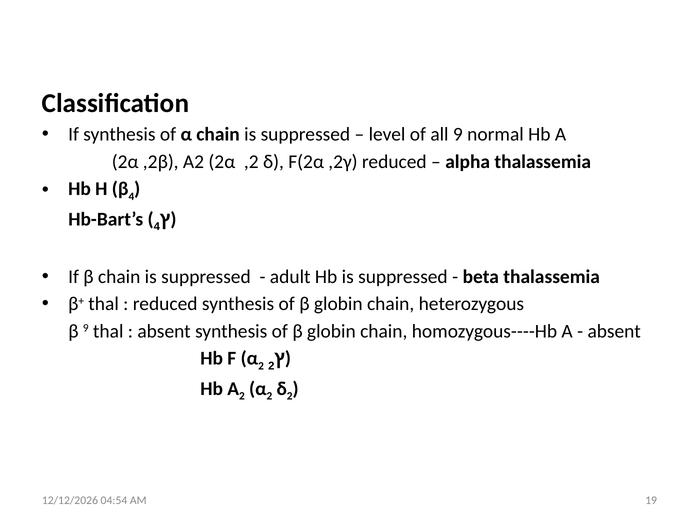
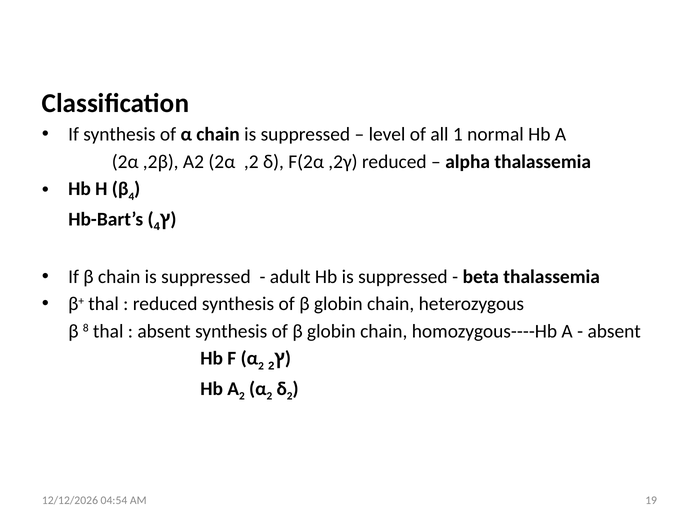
all 9: 9 -> 1 (458, 135)
β 9: 9 -> 8 (86, 328)
